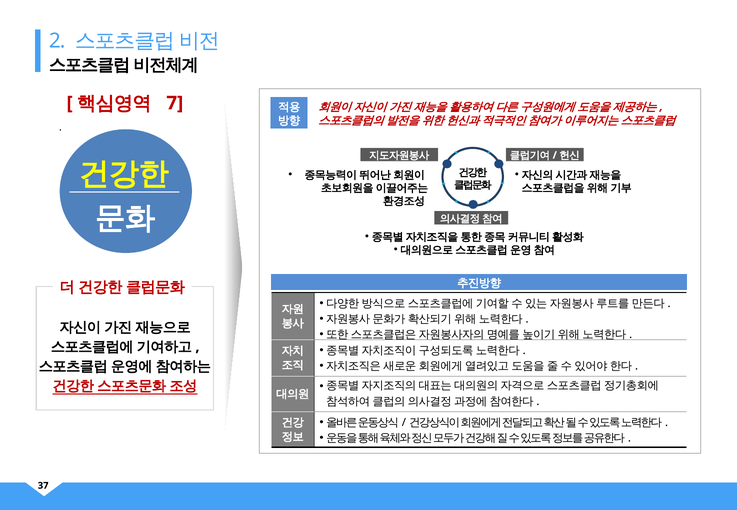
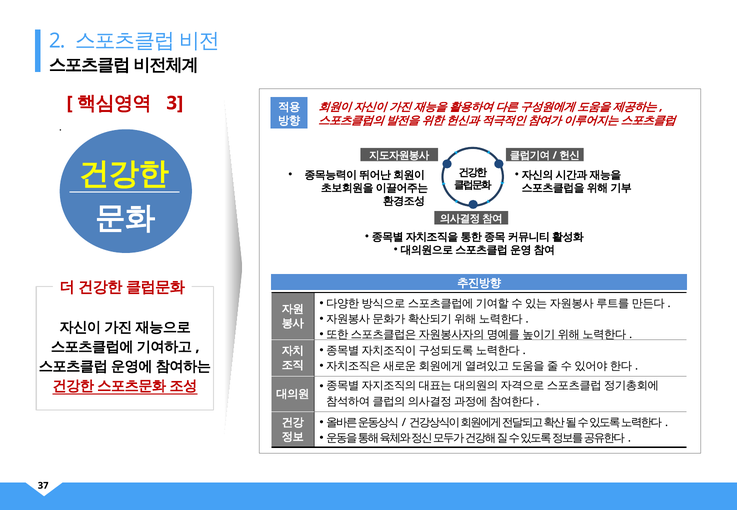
7: 7 -> 3 (175, 103)
